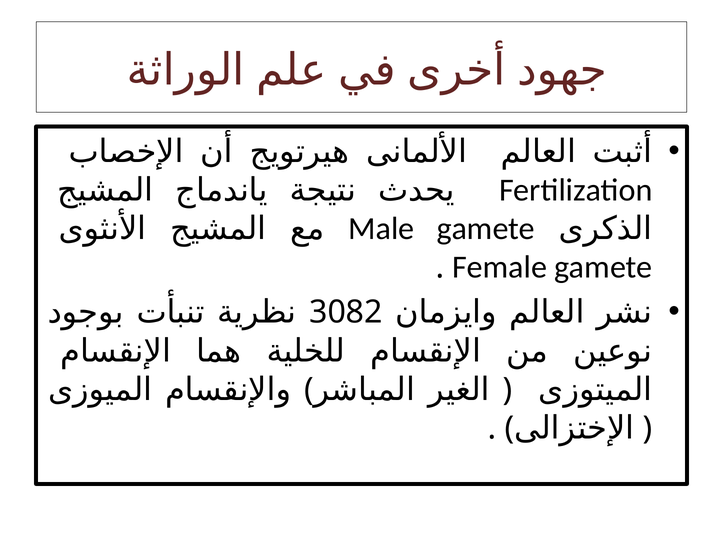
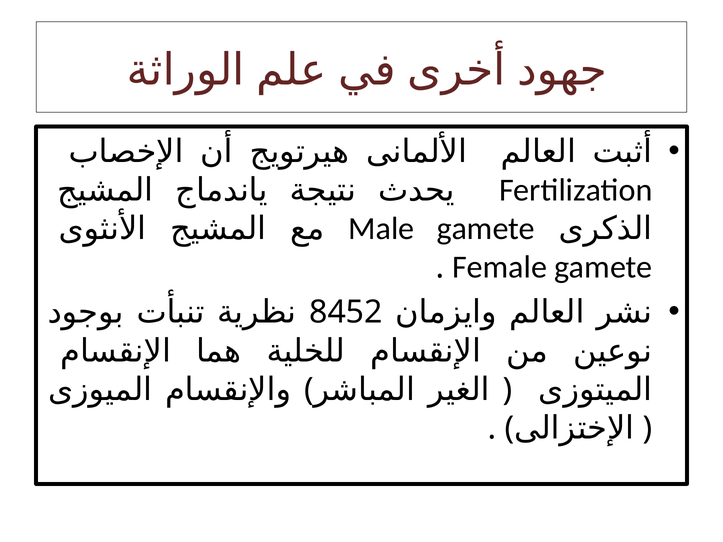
3082: 3082 -> 8452 (346, 313)
